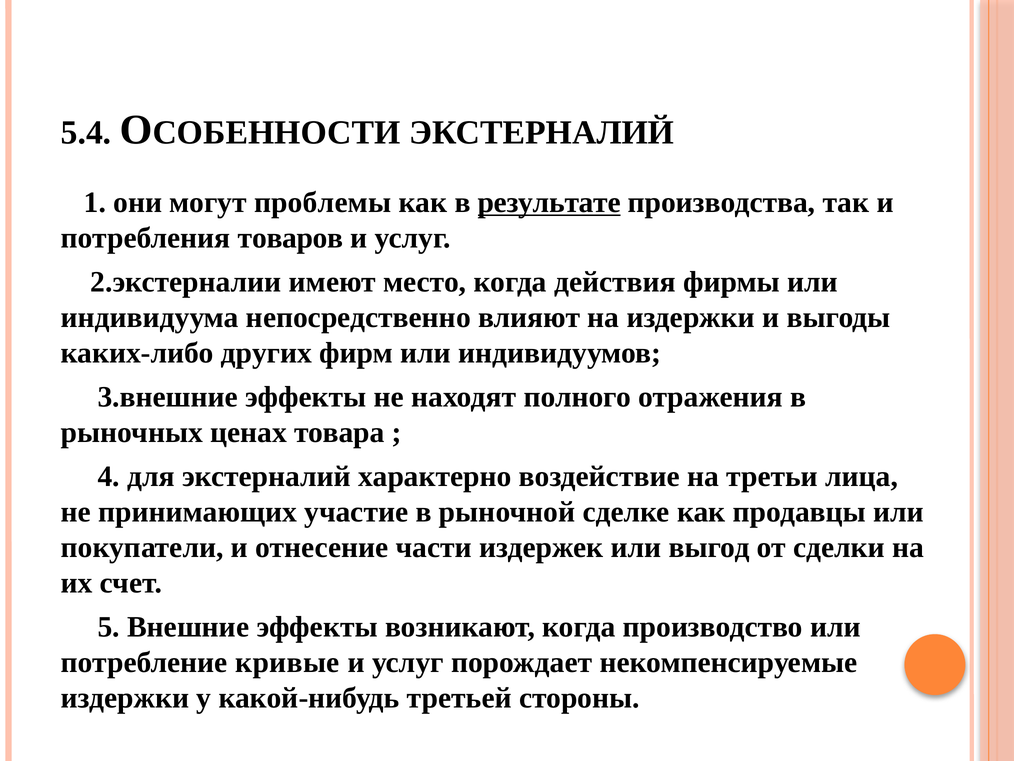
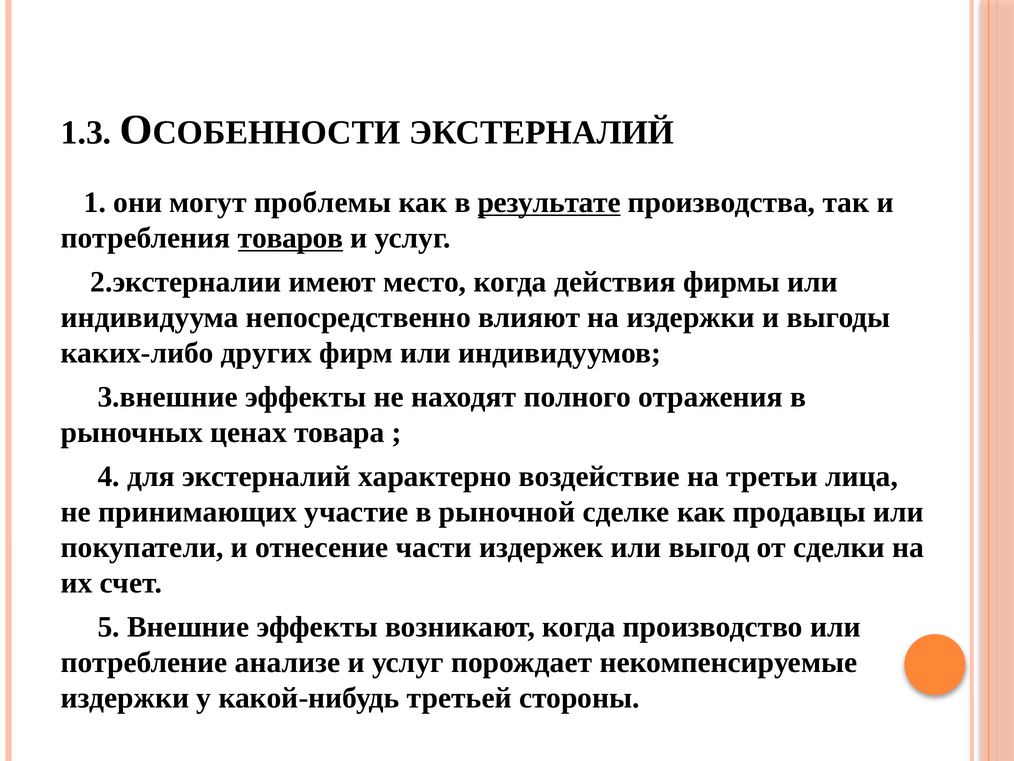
5.4: 5.4 -> 1.3 (86, 133)
товаров underline: none -> present (291, 238)
кривые: кривые -> анализе (288, 662)
